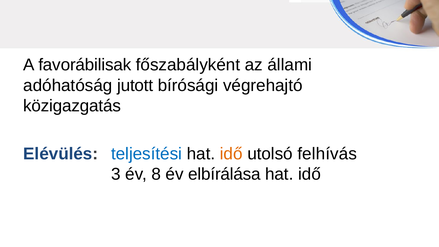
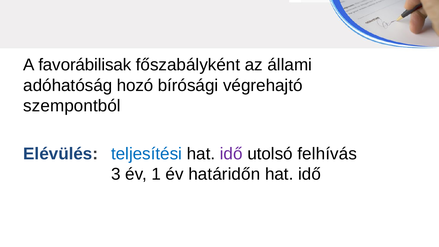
jutott: jutott -> hozó (135, 85)
közigazgatás: közigazgatás -> szempontból (72, 106)
idő colour: orange -> purple (231, 154)
8: 8 -> 1 (156, 174)
elbírálása: elbírálása -> határidőn (224, 174)
